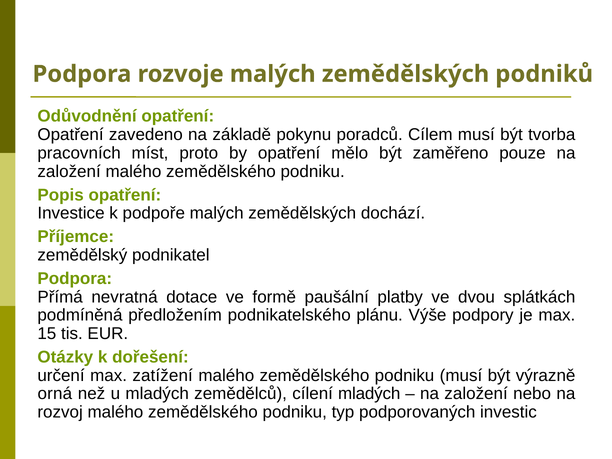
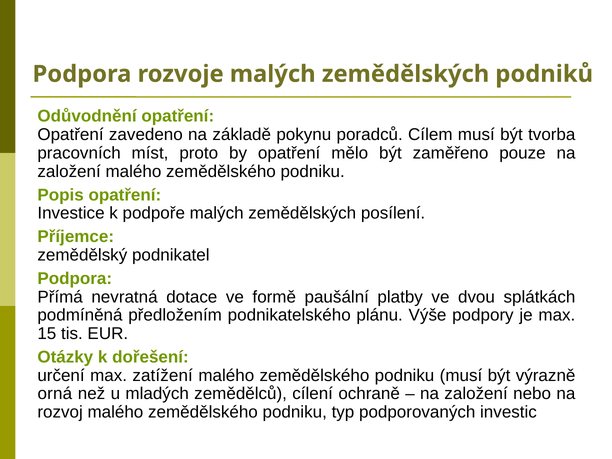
dochází: dochází -> posílení (393, 213)
cílení mladých: mladých -> ochraně (369, 394)
